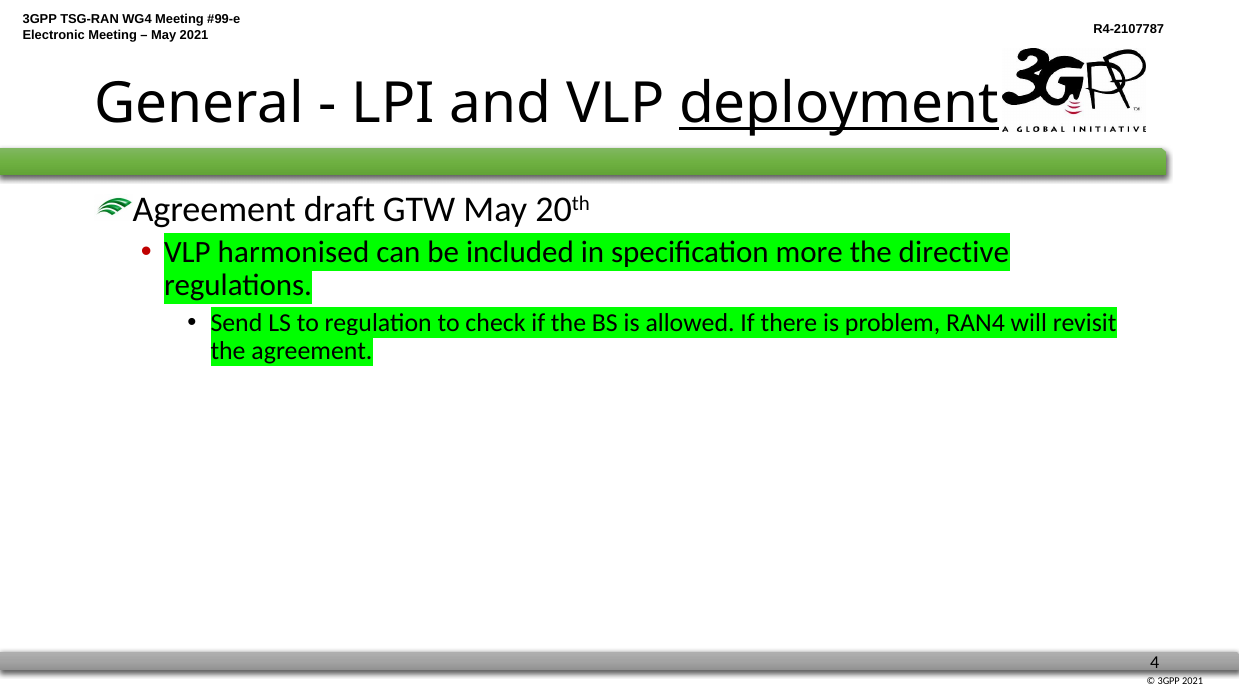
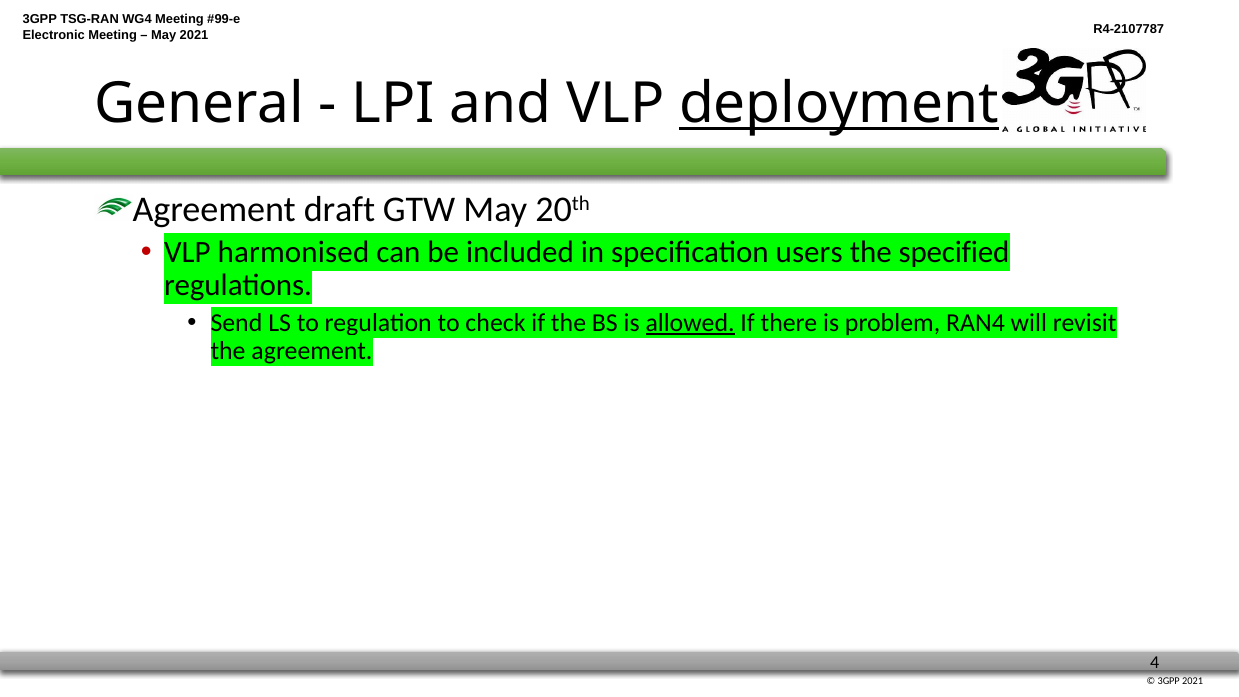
more: more -> users (809, 252)
directive: directive -> specified (954, 252)
allowed underline: none -> present (690, 323)
